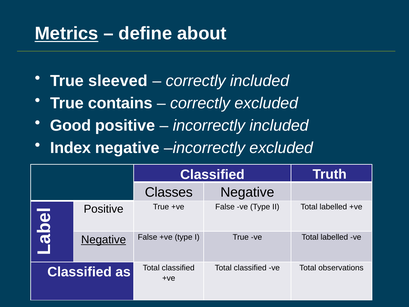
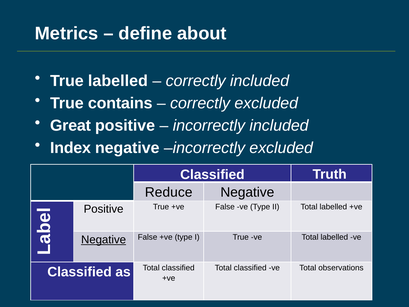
Metrics underline: present -> none (67, 34)
True sleeved: sleeved -> labelled (118, 81)
Good: Good -> Great (70, 125)
Classes: Classes -> Reduce (169, 192)
